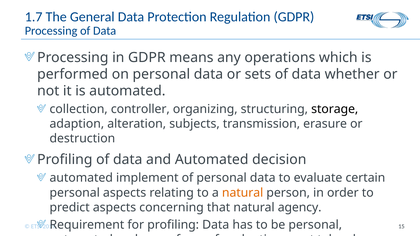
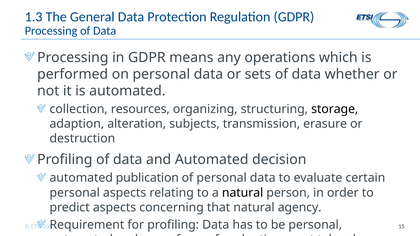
1.7: 1.7 -> 1.3 (34, 17)
controller: controller -> resources (140, 109)
implement: implement -> publication (147, 178)
natural colour: orange -> black (243, 193)
